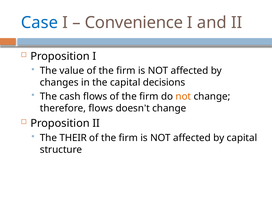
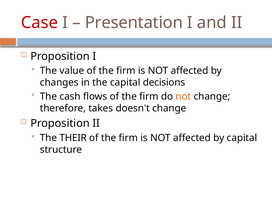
Case colour: blue -> red (39, 23)
Convenience: Convenience -> Presentation (134, 23)
therefore flows: flows -> takes (101, 108)
